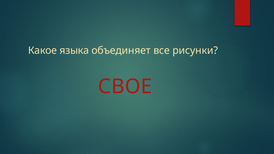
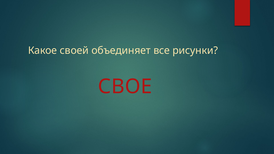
языка: языка -> своей (74, 51)
